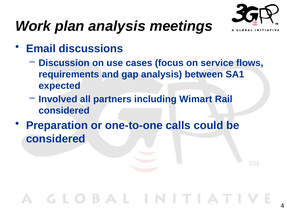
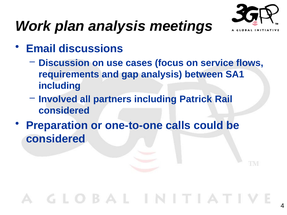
expected: expected -> including (60, 86)
Wimart: Wimart -> Patrick (196, 99)
